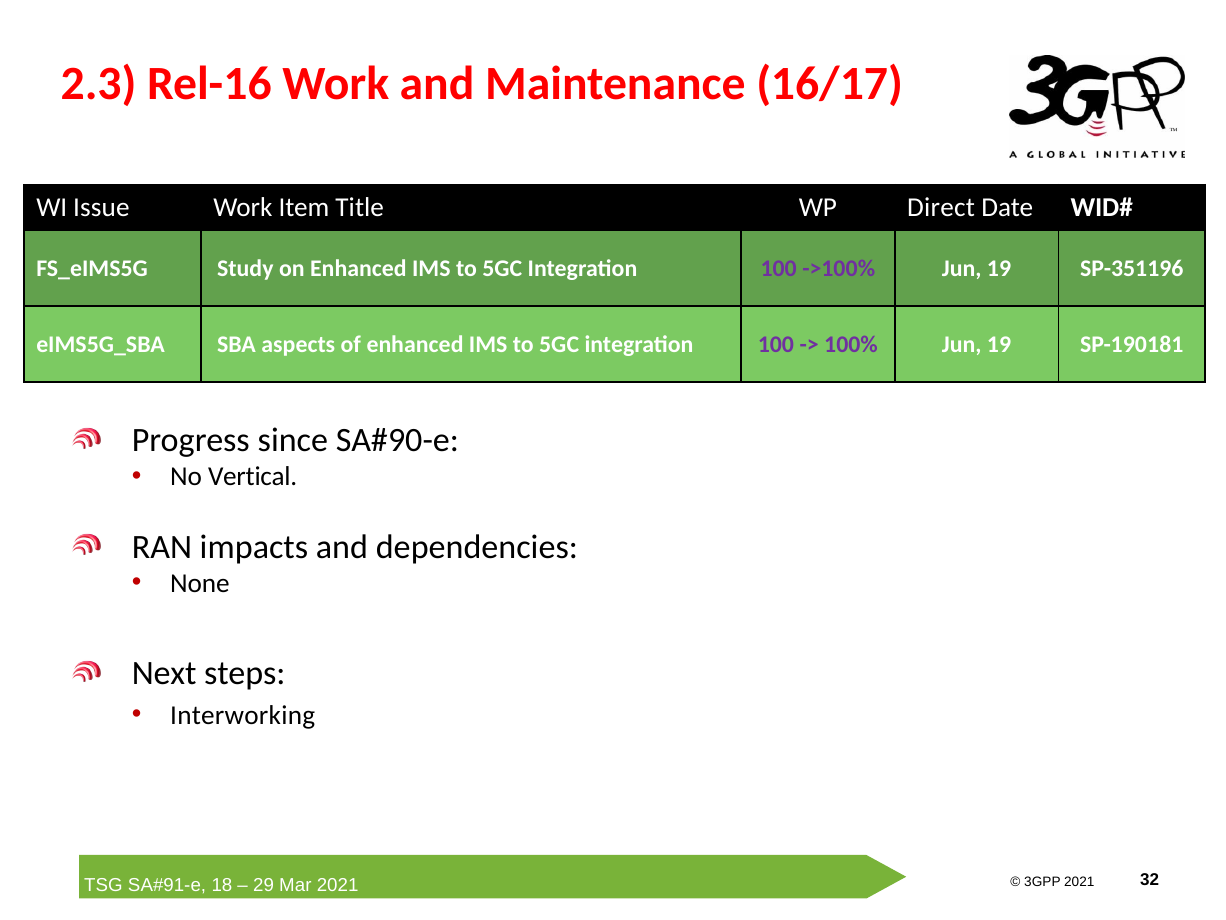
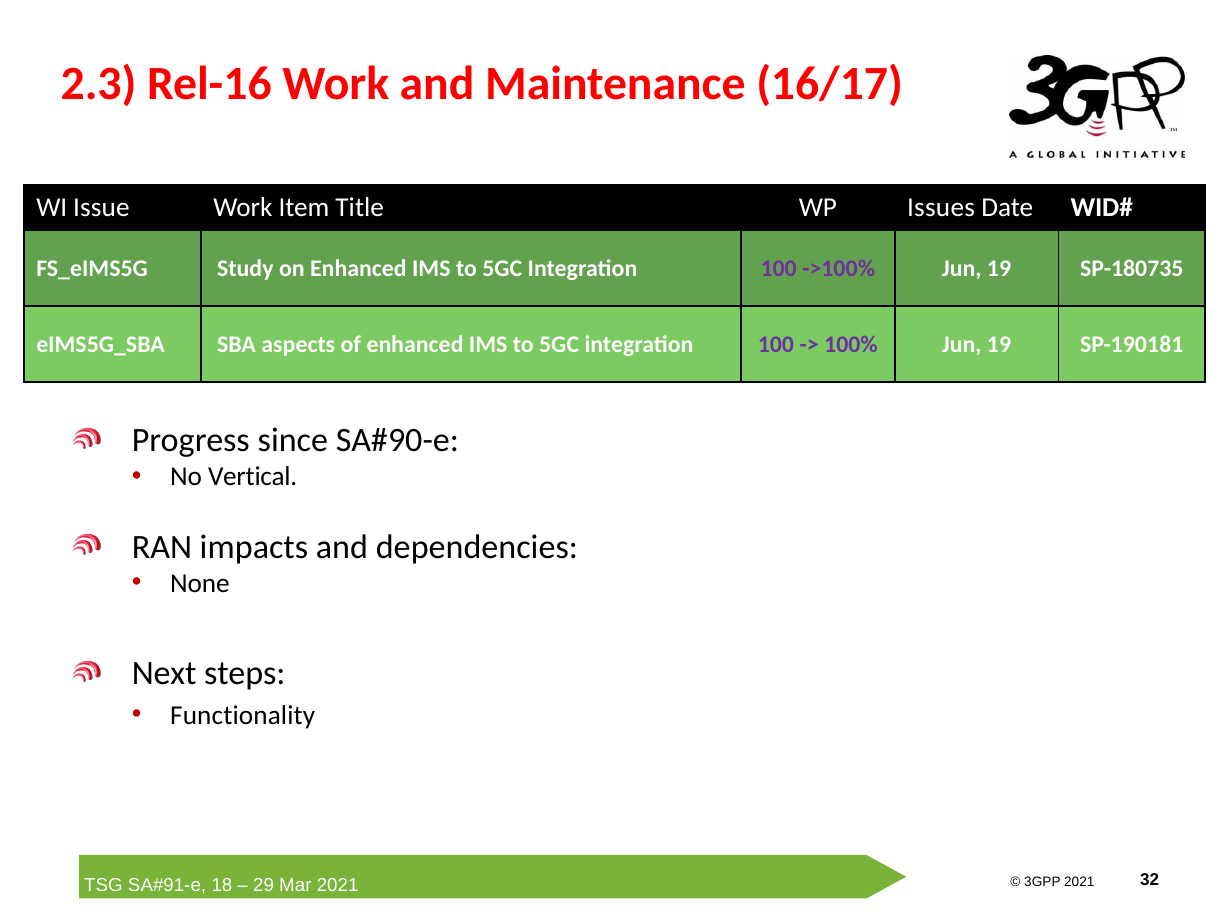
Direct: Direct -> Issues (941, 208)
SP-351196: SP-351196 -> SP-180735 (1132, 268)
Interworking: Interworking -> Functionality (243, 715)
